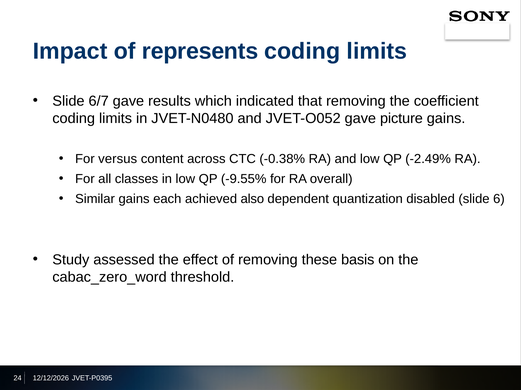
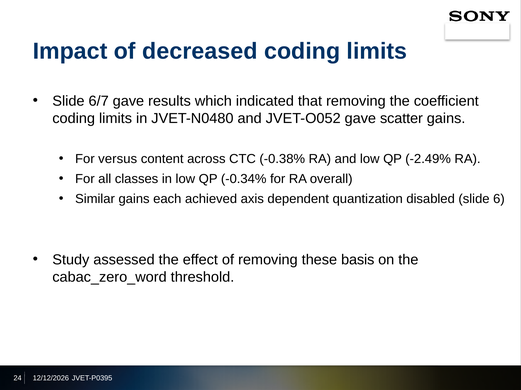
represents: represents -> decreased (200, 51)
picture: picture -> scatter (401, 119)
-9.55%: -9.55% -> -0.34% (244, 179)
also: also -> axis (252, 199)
